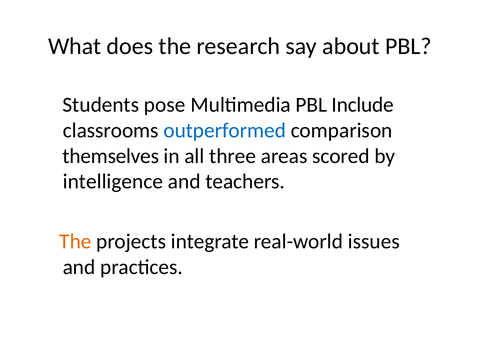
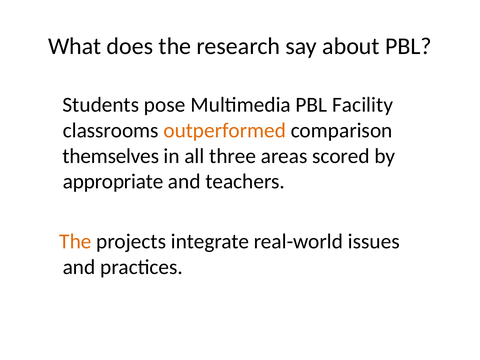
Include: Include -> Facility (363, 105)
outperformed colour: blue -> orange (225, 130)
intelligence: intelligence -> appropriate (113, 182)
